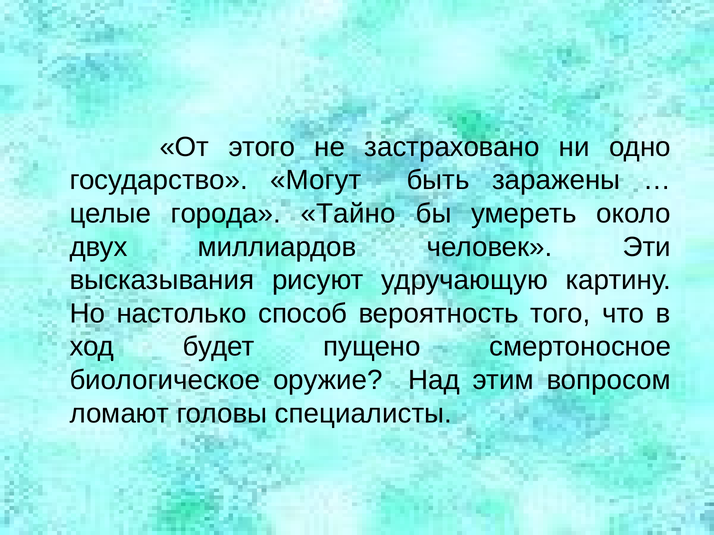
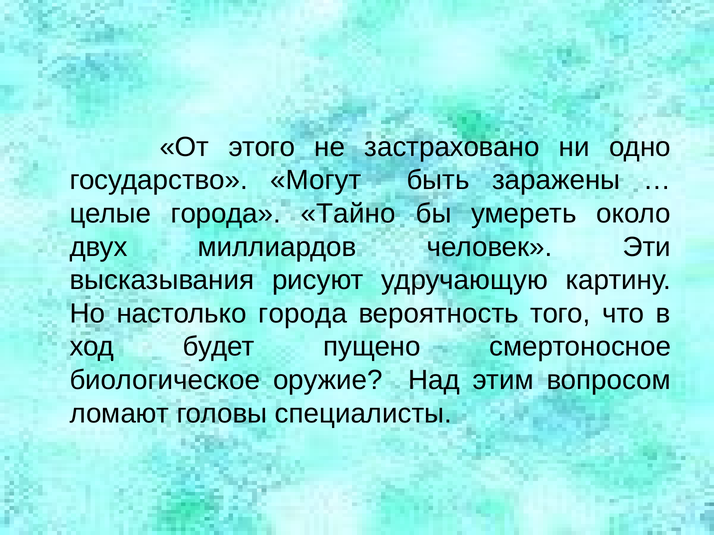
настолько способ: способ -> города (303, 314)
